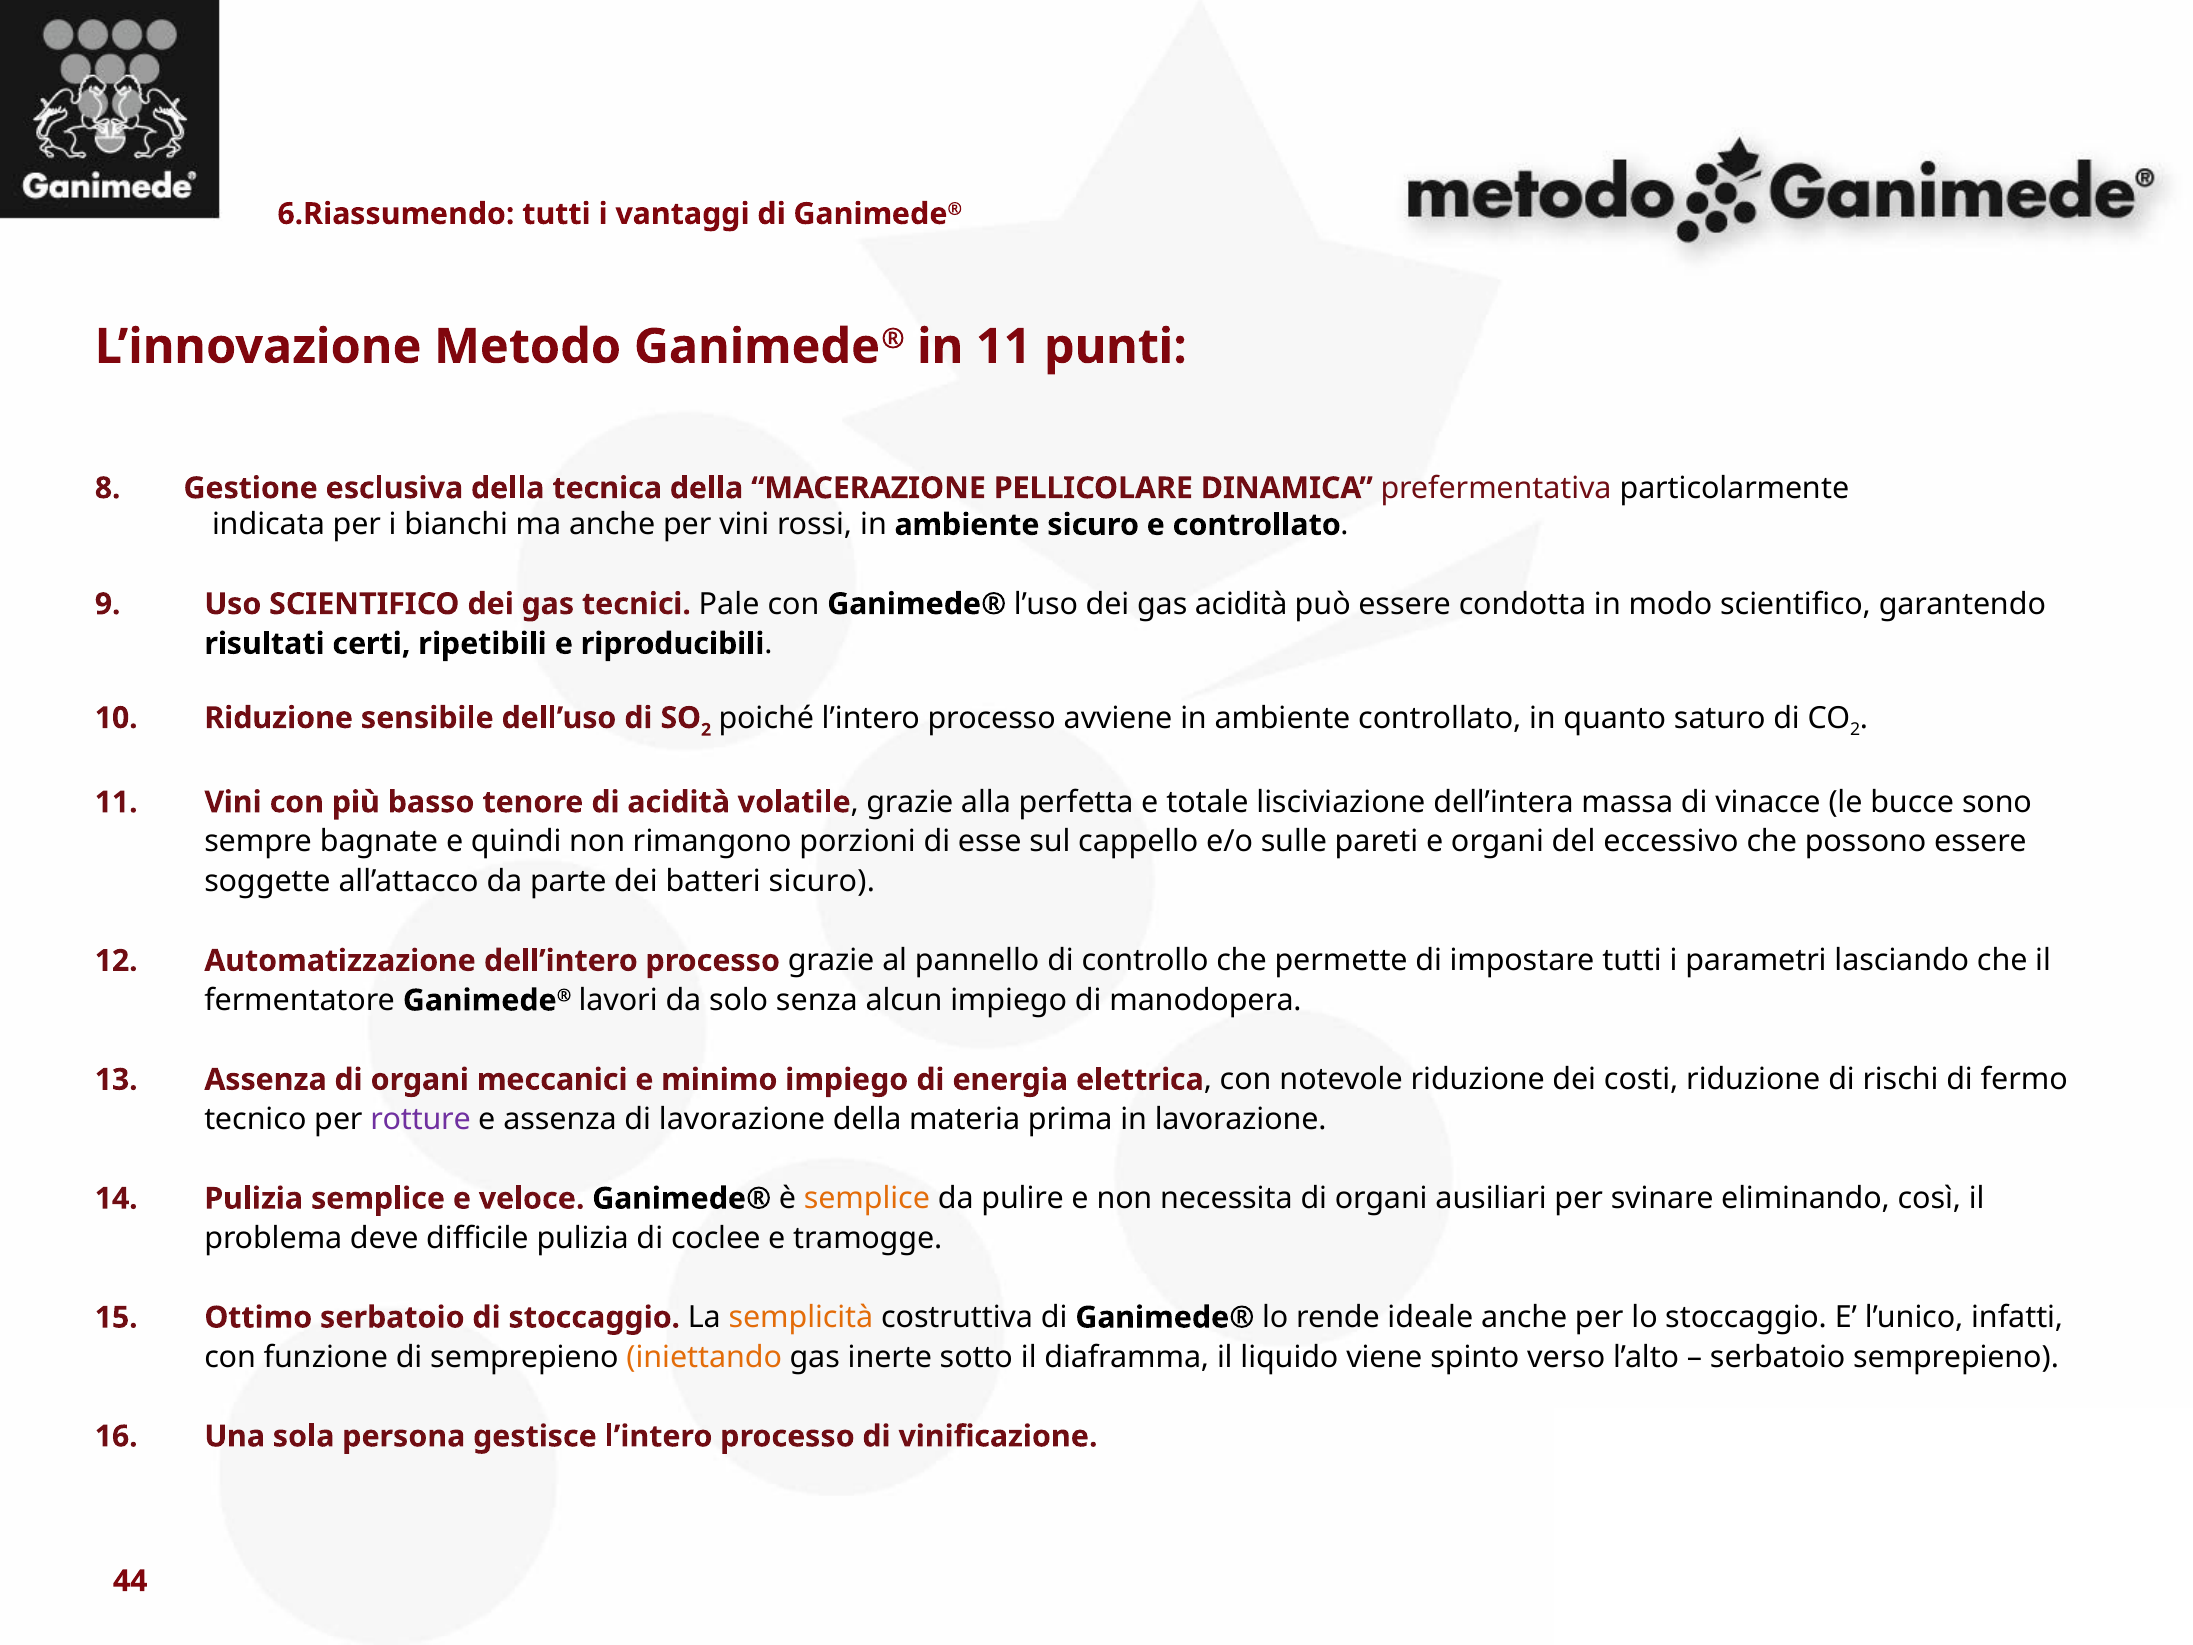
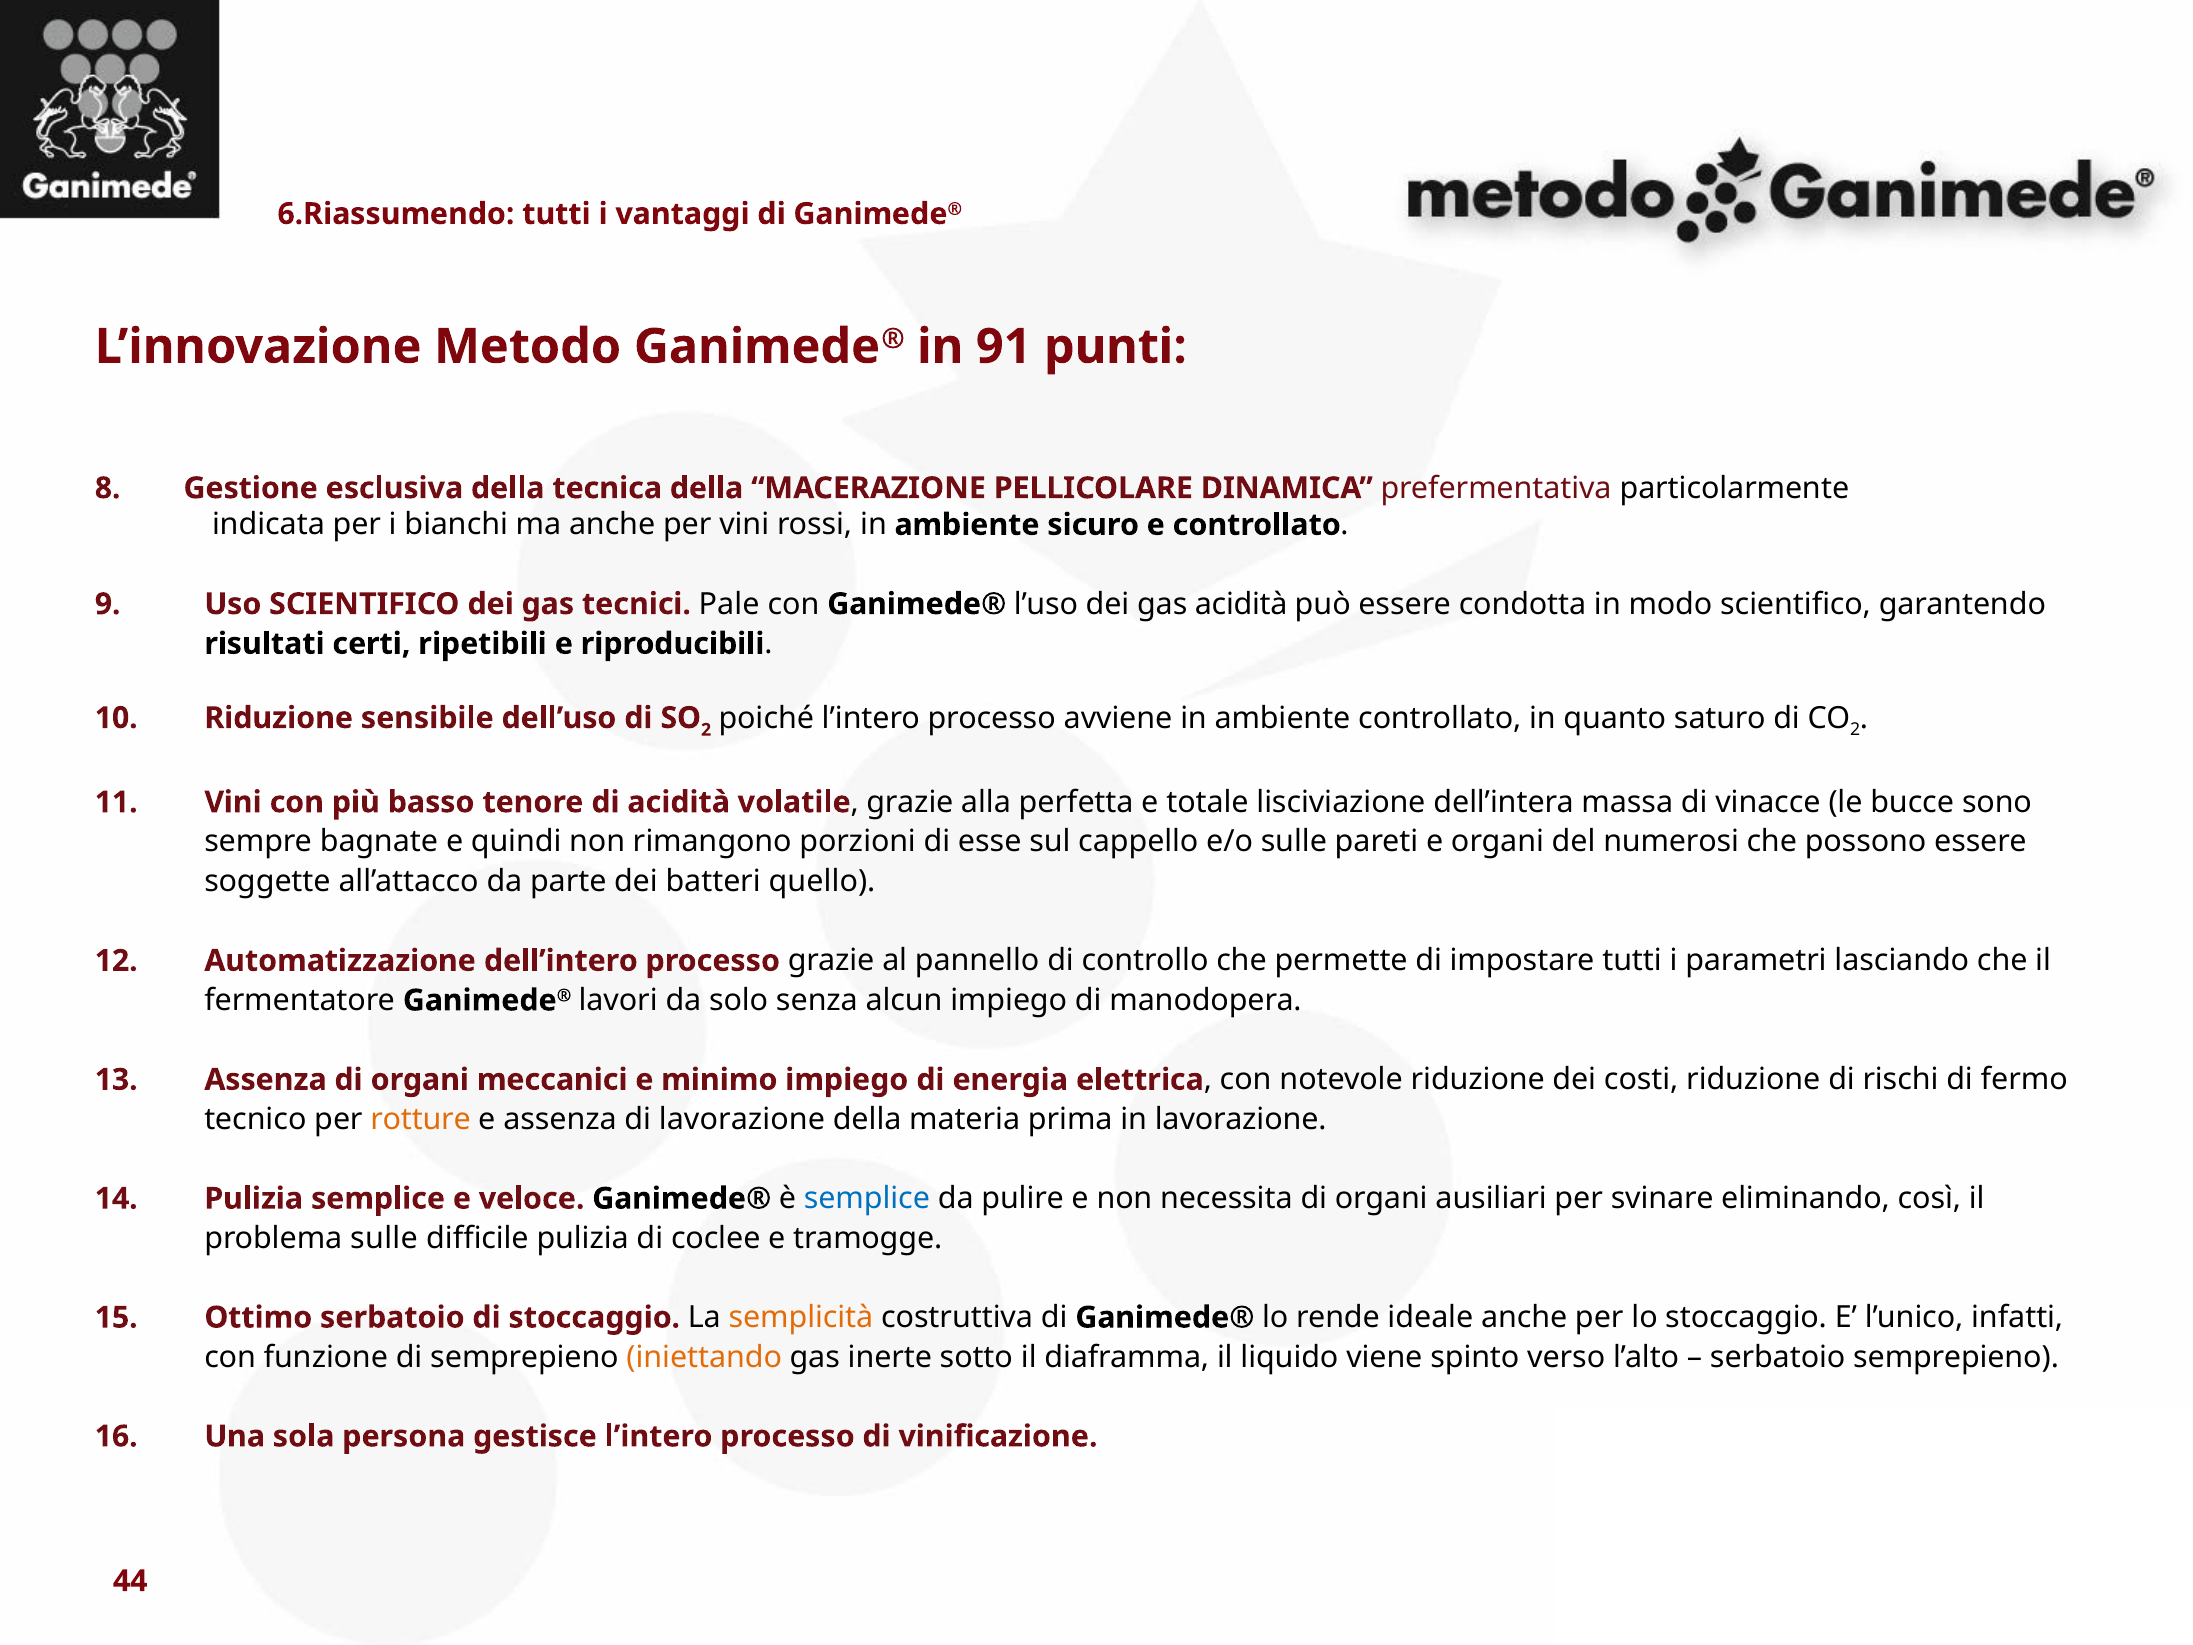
in 11: 11 -> 91 (1004, 347)
eccessivo: eccessivo -> numerosi (1671, 842)
batteri sicuro: sicuro -> quello (822, 881)
rotture colour: purple -> orange (421, 1119)
semplice colour: orange -> blue (867, 1198)
problema deve: deve -> sulle (384, 1238)
